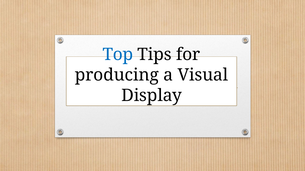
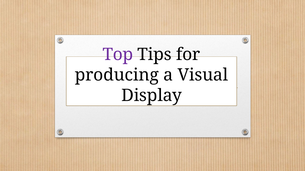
Top colour: blue -> purple (118, 55)
